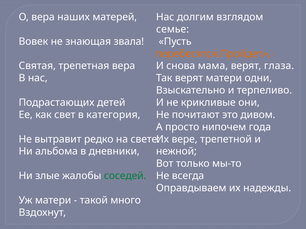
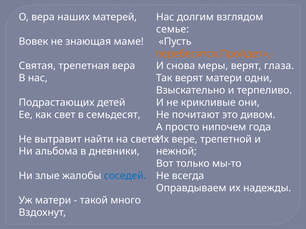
звала: звала -> маме (129, 42)
мама: мама -> меры (213, 66)
категория: категория -> семьдесят (113, 115)
редко: редко -> найти (99, 139)
соседей colour: green -> blue (125, 176)
